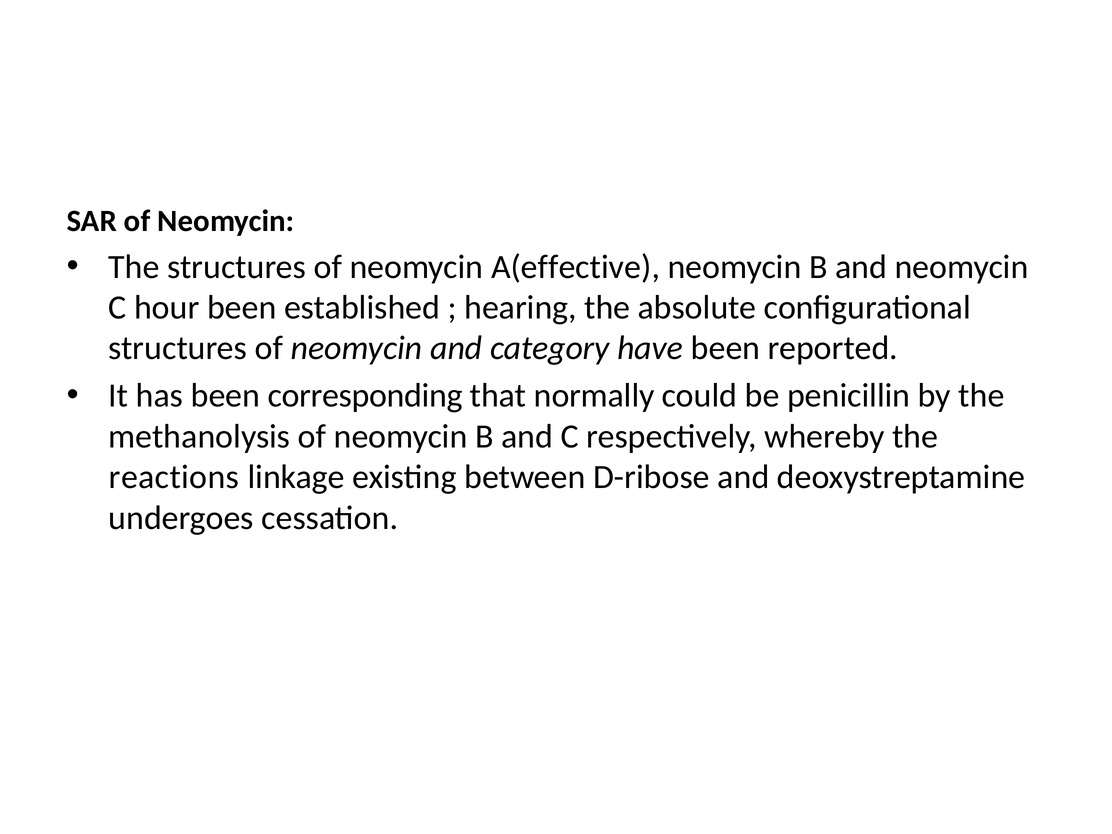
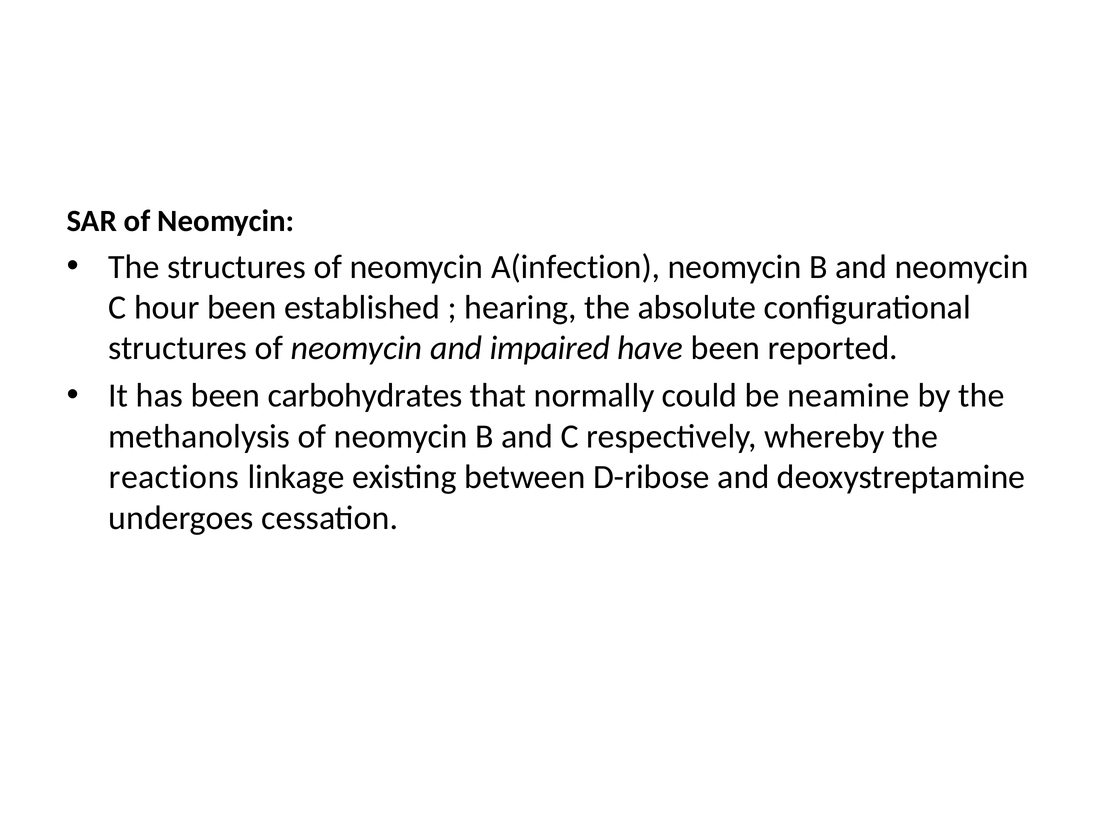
A(effective: A(effective -> A(infection (576, 267)
category: category -> impaired (550, 348)
corresponding: corresponding -> carbohydrates (365, 396)
penicillin: penicillin -> neamine (849, 396)
